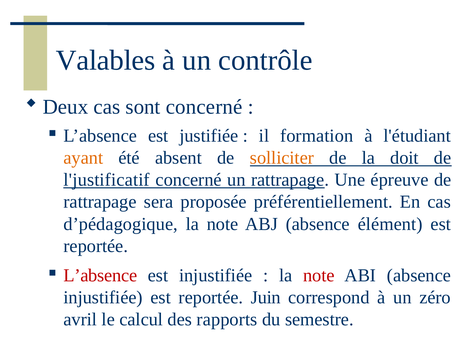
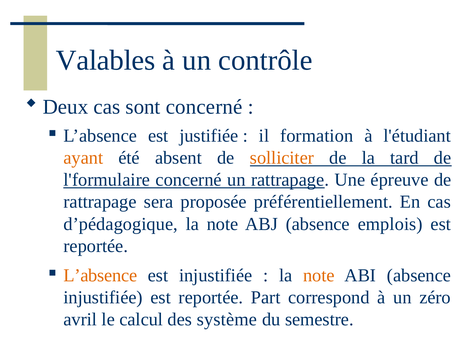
doit: doit -> tard (404, 158)
l'justificatif: l'justificatif -> l'formulaire (107, 180)
élément: élément -> emplois (390, 224)
L’absence colour: red -> orange (100, 275)
note colour: red -> orange (319, 275)
Juin: Juin -> Part (266, 297)
rapports: rapports -> système (227, 319)
